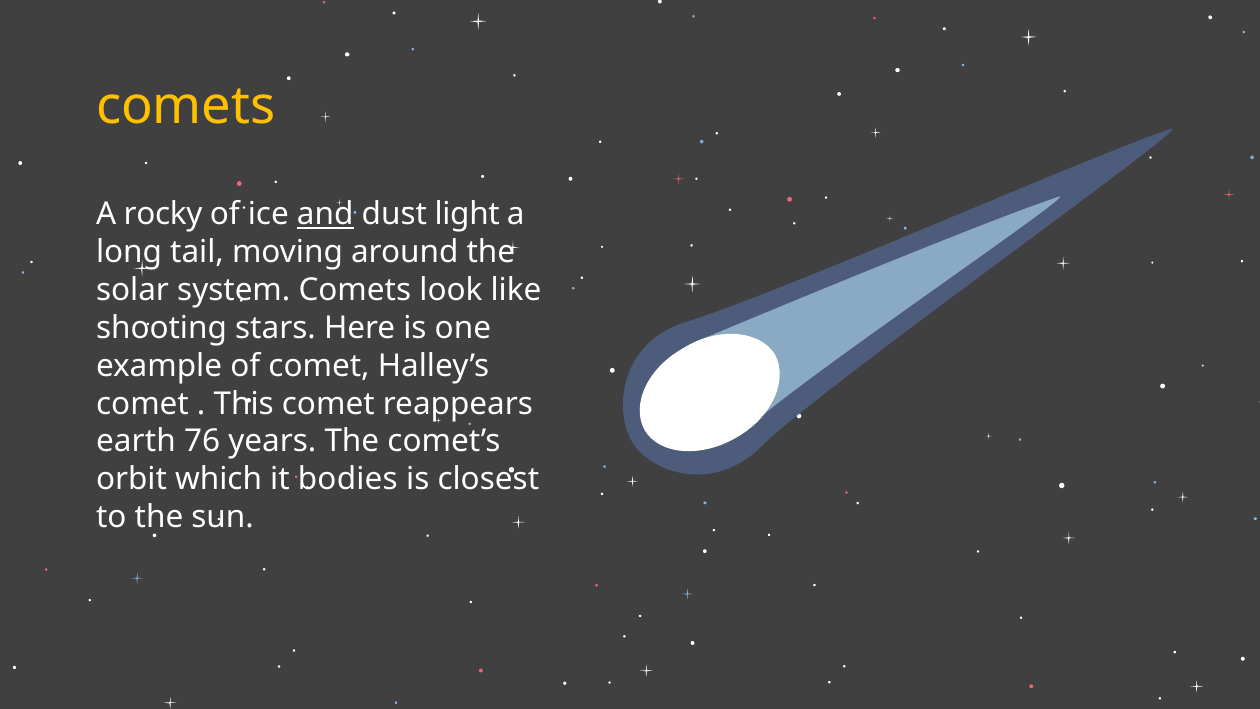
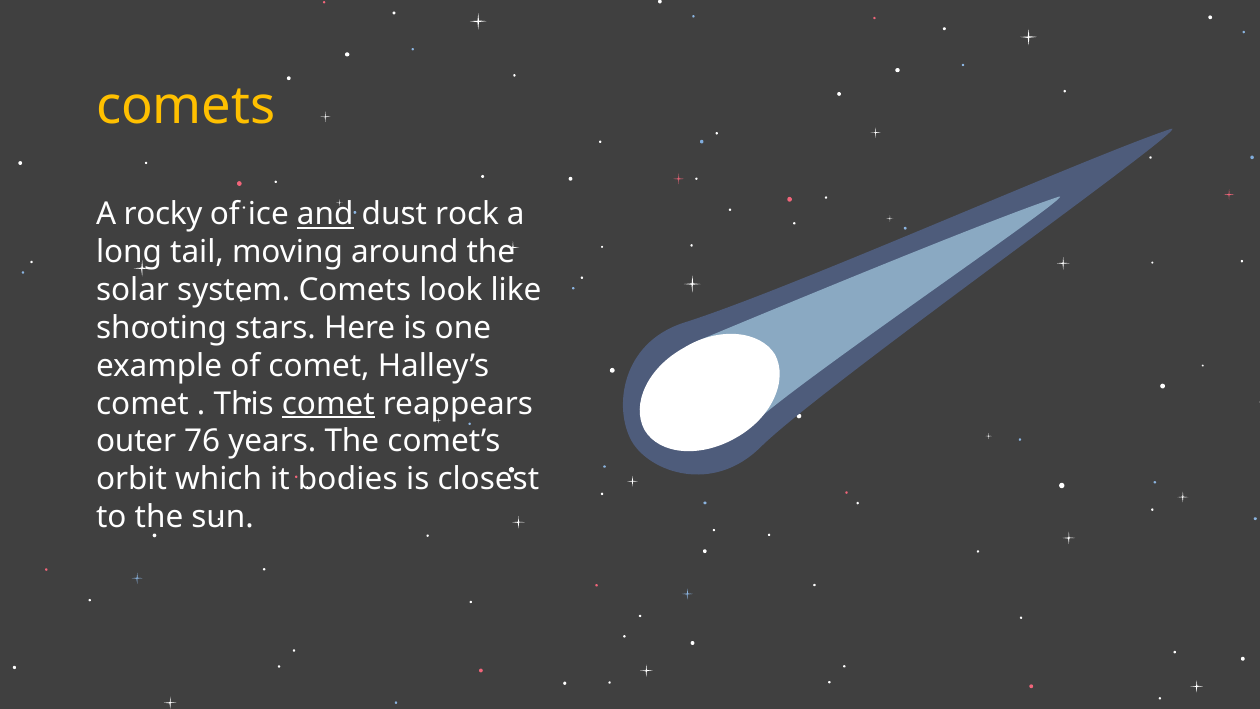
light: light -> rock (467, 215)
comet underline: none -> present (328, 403)
earth: earth -> outer (136, 441)
